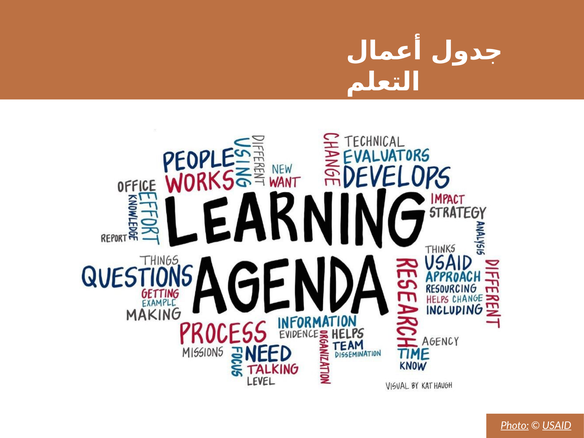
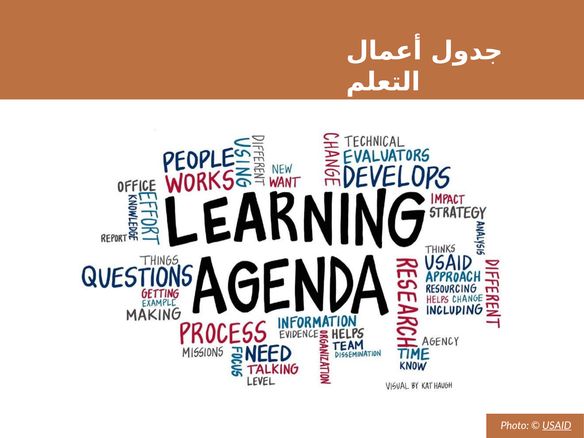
Photo underline: present -> none (515, 426)
